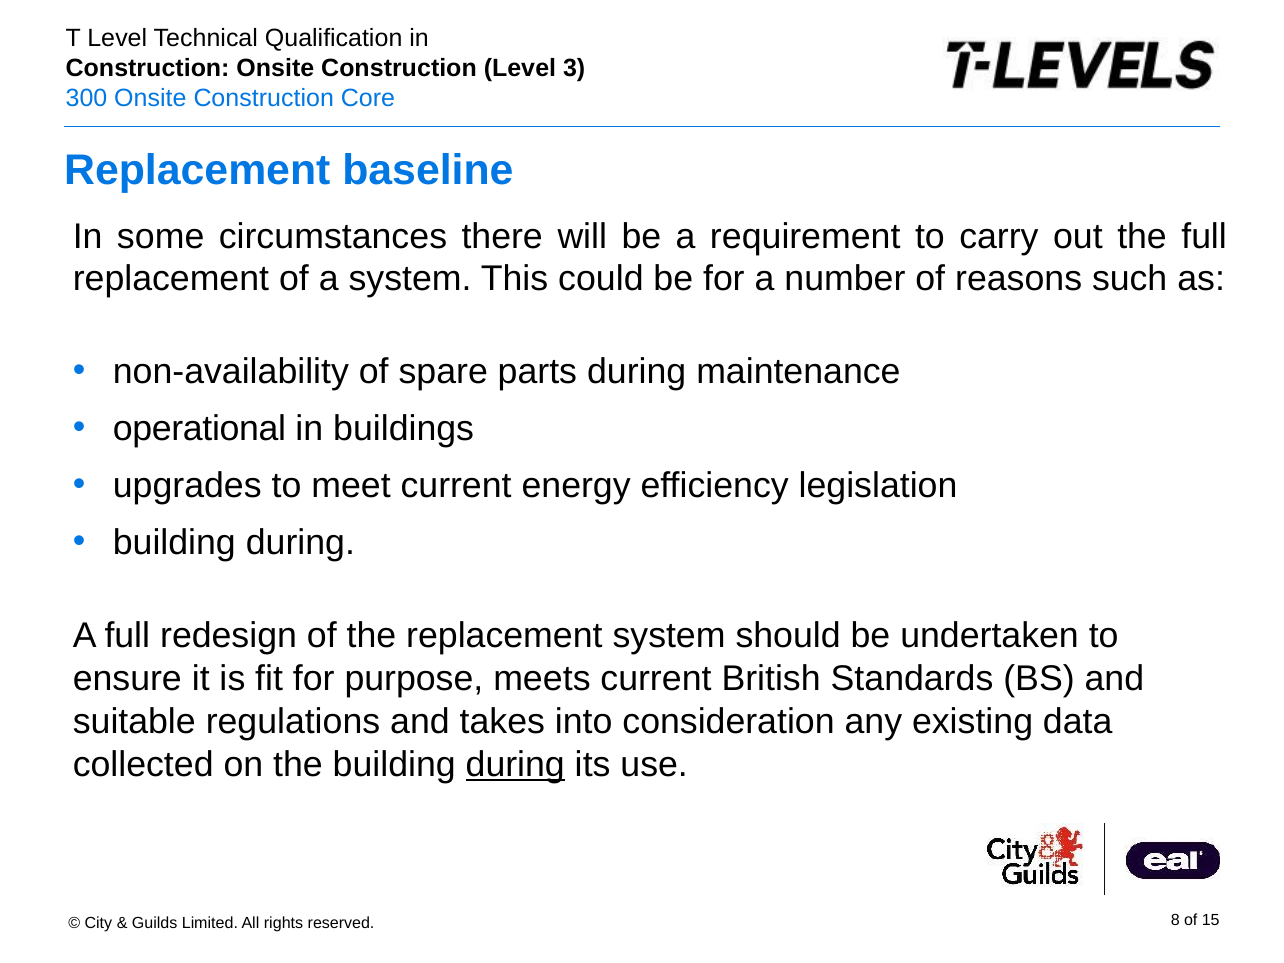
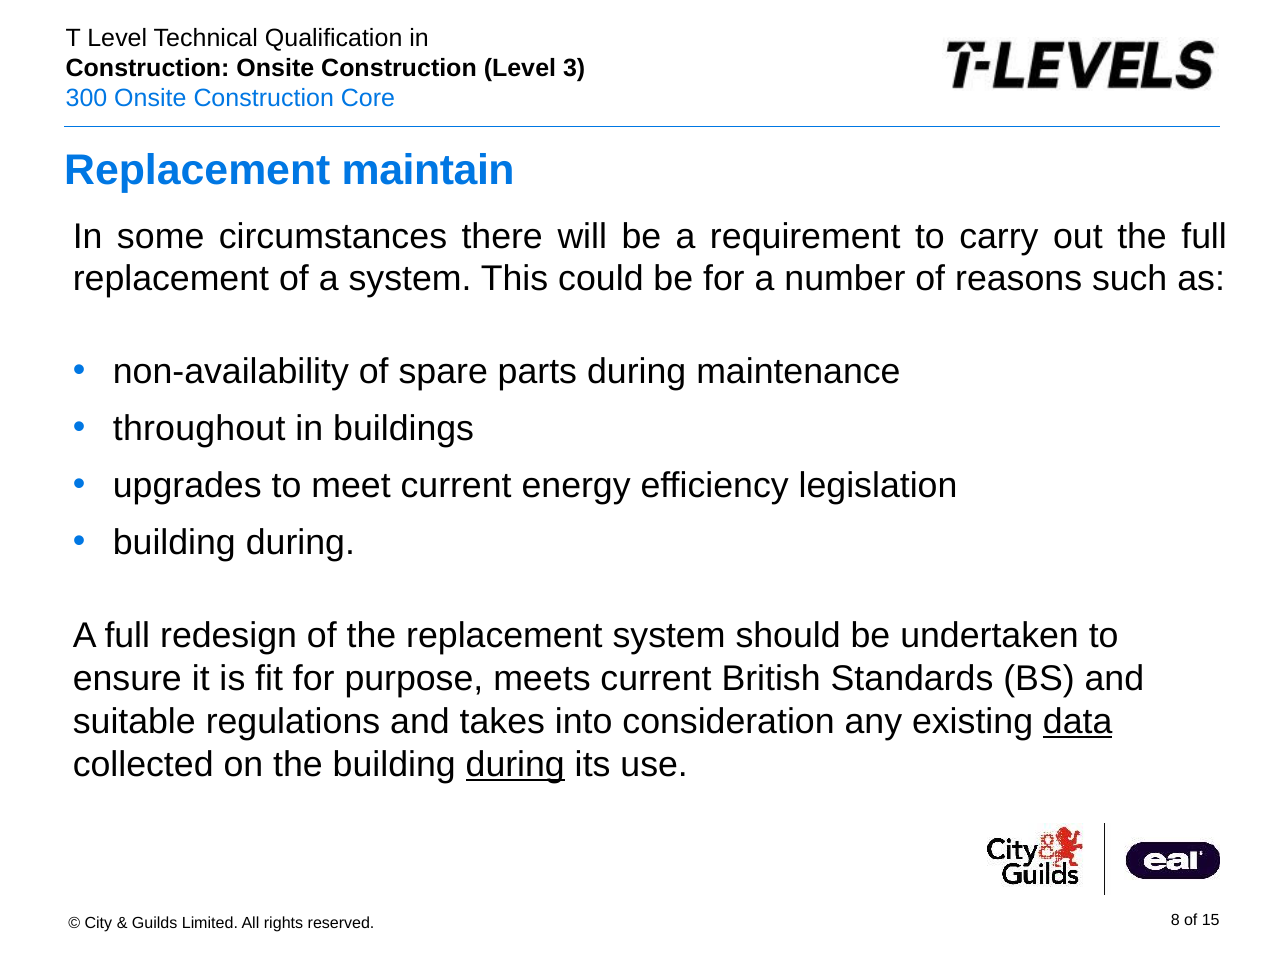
baseline: baseline -> maintain (428, 170)
operational: operational -> throughout (199, 429)
data underline: none -> present (1078, 721)
